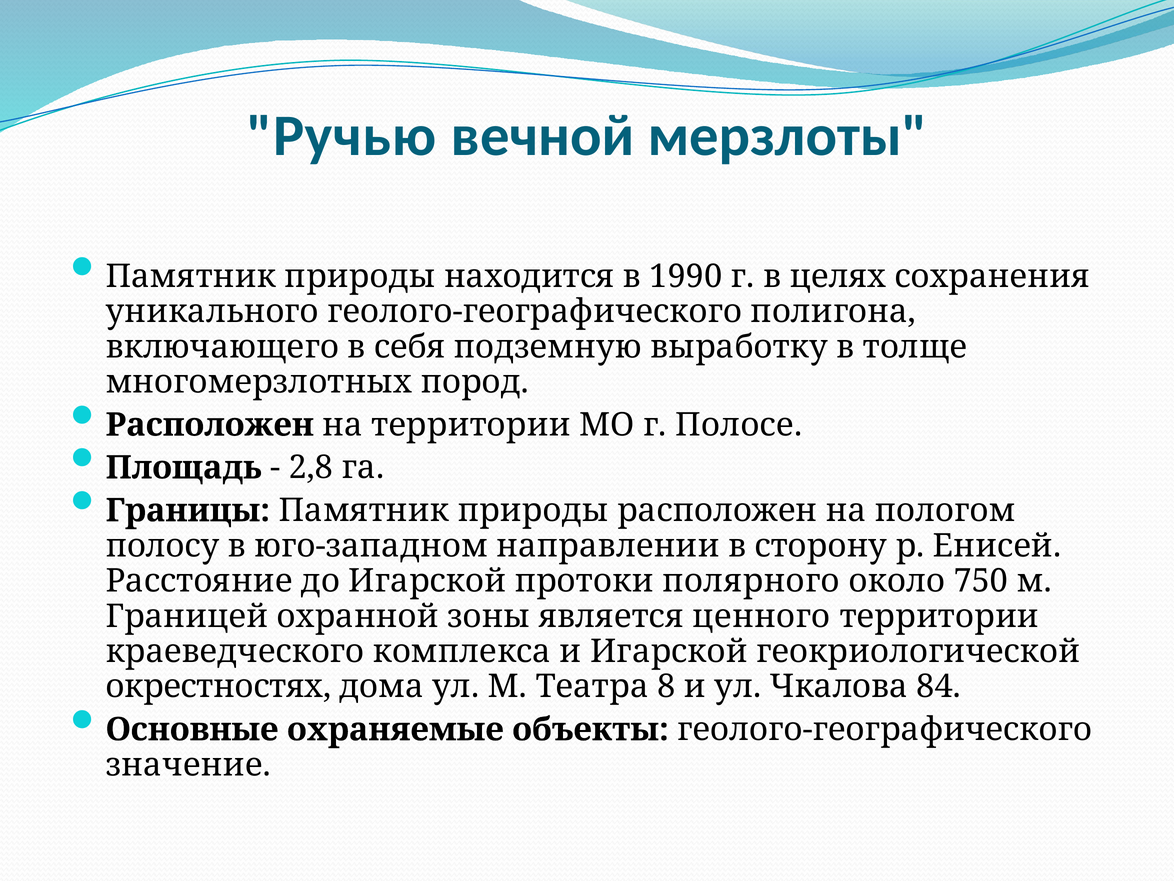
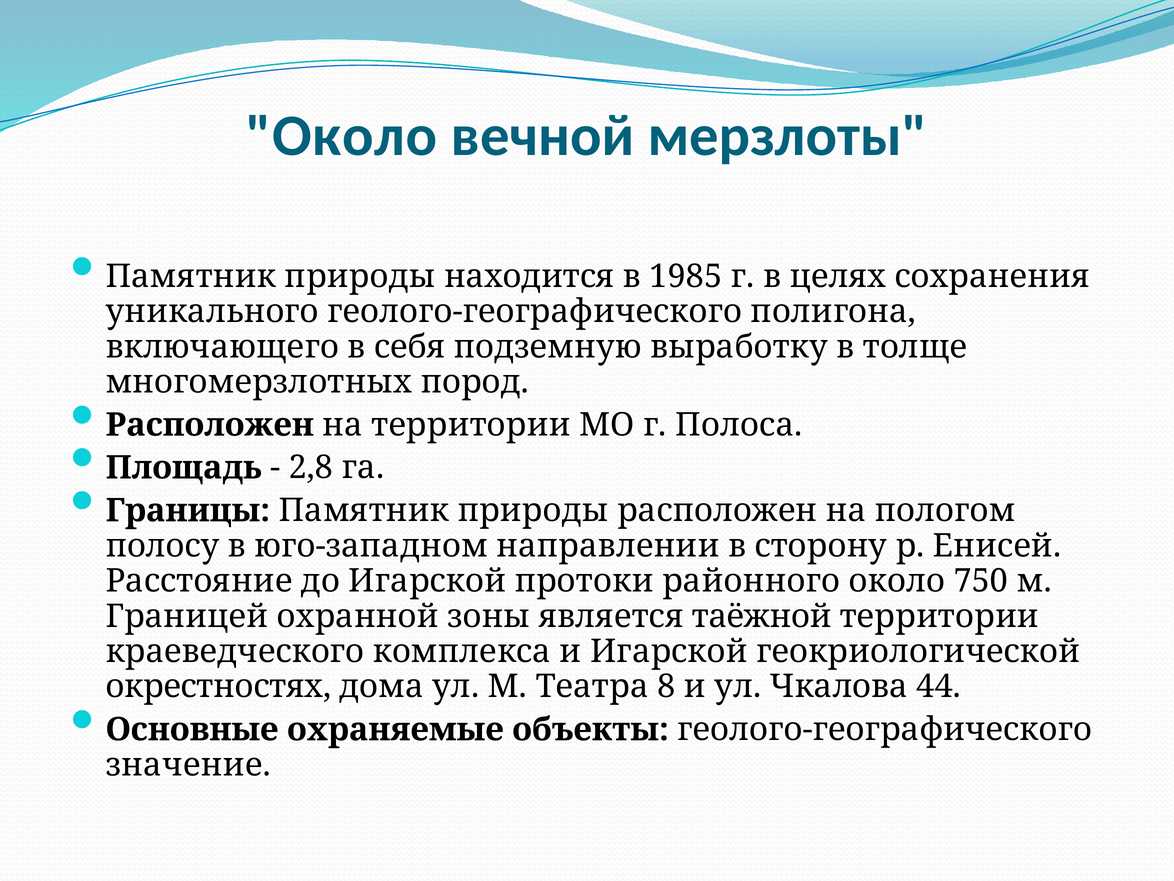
Ручью: Ручью -> Около (341, 136)
1990: 1990 -> 1985 (686, 276)
Полосе: Полосе -> Полоса (739, 425)
полярного: полярного -> районного (751, 581)
ценного: ценного -> таёжной (762, 616)
84: 84 -> 44 (939, 686)
